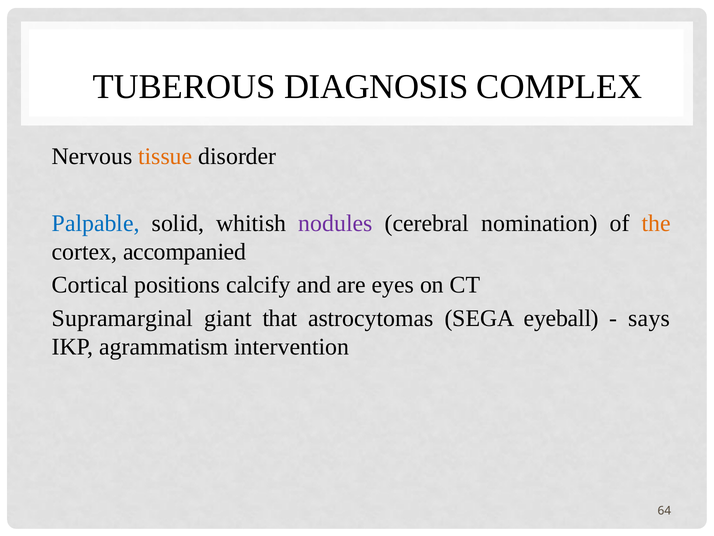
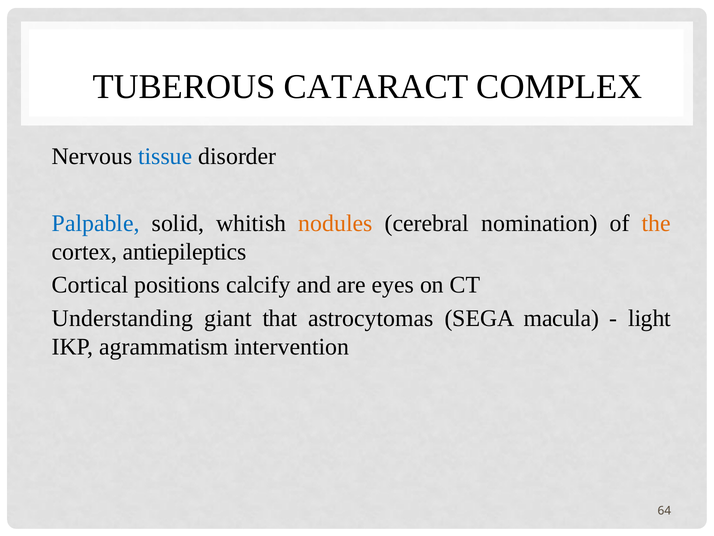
DIAGNOSIS: DIAGNOSIS -> CATARACT (376, 87)
tissue colour: orange -> blue (165, 156)
nodules colour: purple -> orange (335, 223)
accompanied: accompanied -> antiepileptics (185, 252)
Supramarginal: Supramarginal -> Understanding (122, 318)
eyeball: eyeball -> macula (561, 318)
says: says -> light (650, 318)
